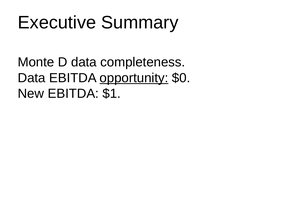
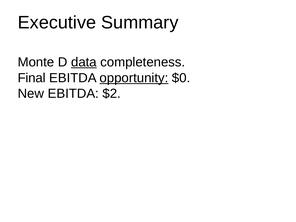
data underline: none -> present (84, 62)
Data: Data -> Final (32, 78)
$1: $1 -> $2 (112, 94)
